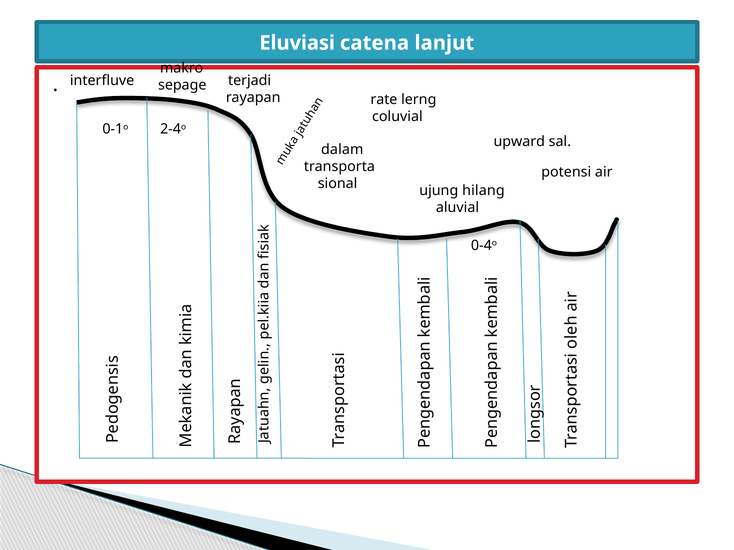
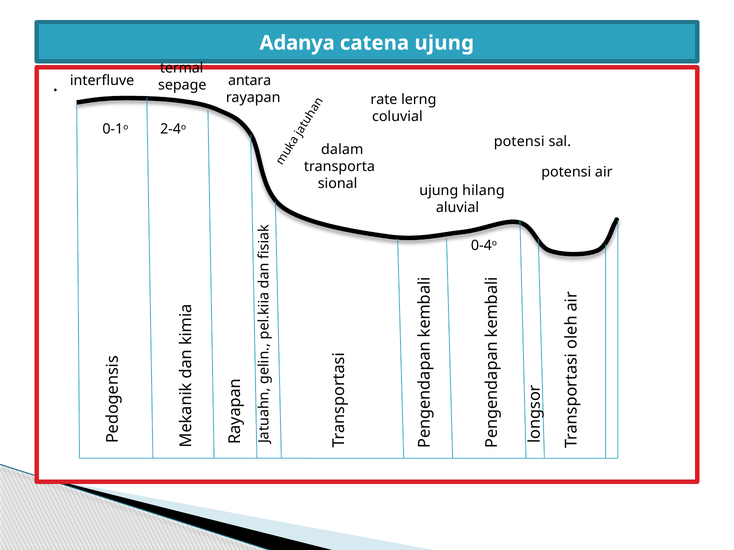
Eluviasi: Eluviasi -> Adanya (297, 43)
catena lanjut: lanjut -> ujung (444, 43)
makro: makro -> termal (182, 68)
terjadi: terjadi -> antara (250, 80)
upward: upward -> potensi (519, 142)
